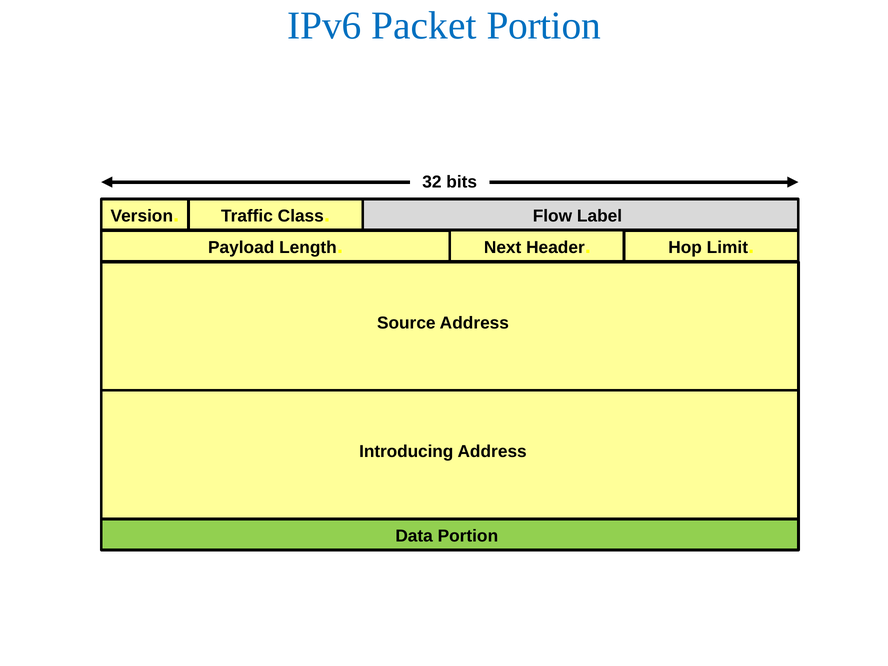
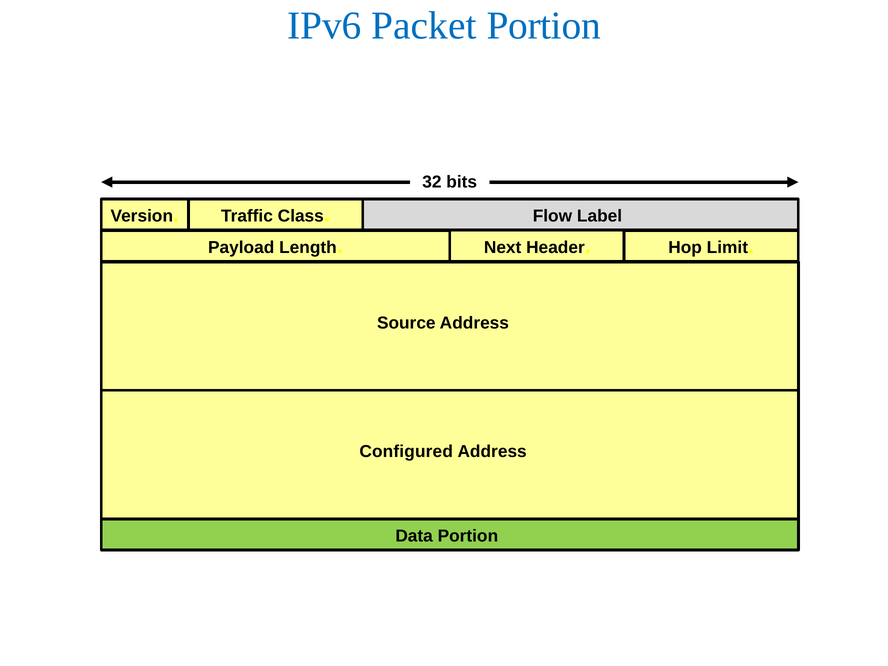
Introducing: Introducing -> Configured (406, 451)
